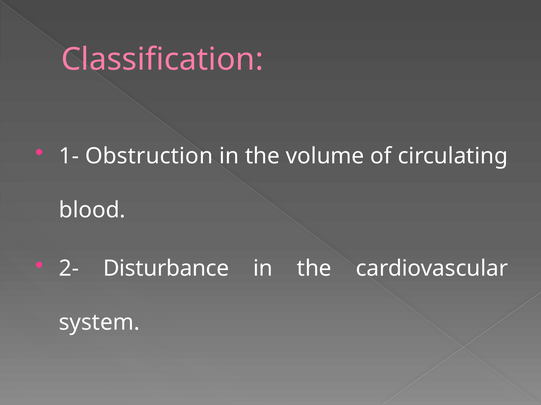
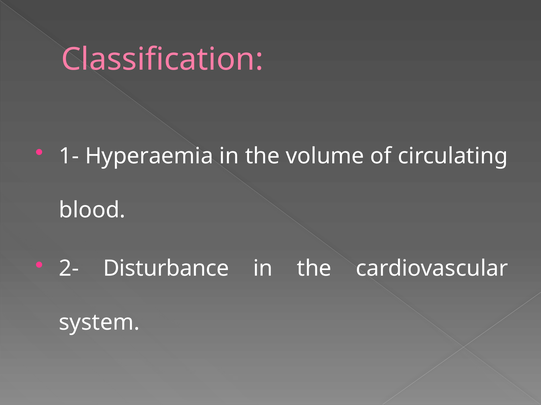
Obstruction: Obstruction -> Hyperaemia (149, 156)
